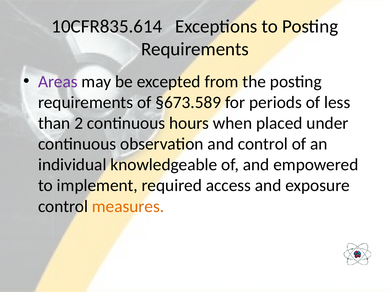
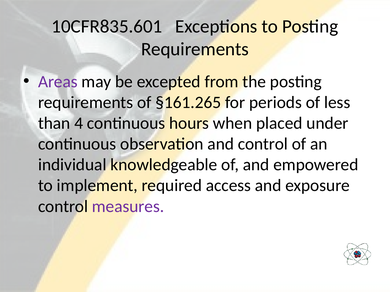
10CFR835.614: 10CFR835.614 -> 10CFR835.601 (107, 26)
§673.589: §673.589 -> §161.265 (188, 103)
2: 2 -> 4 (79, 123)
measures colour: orange -> purple (128, 207)
